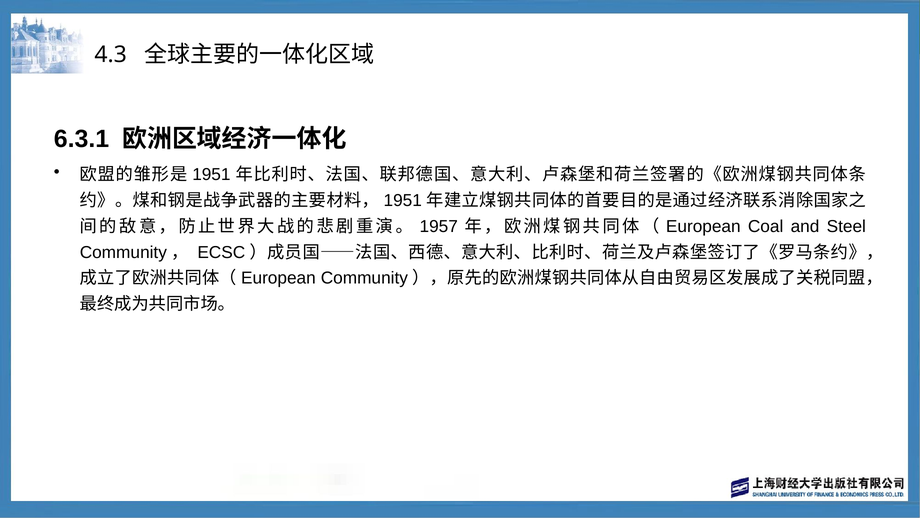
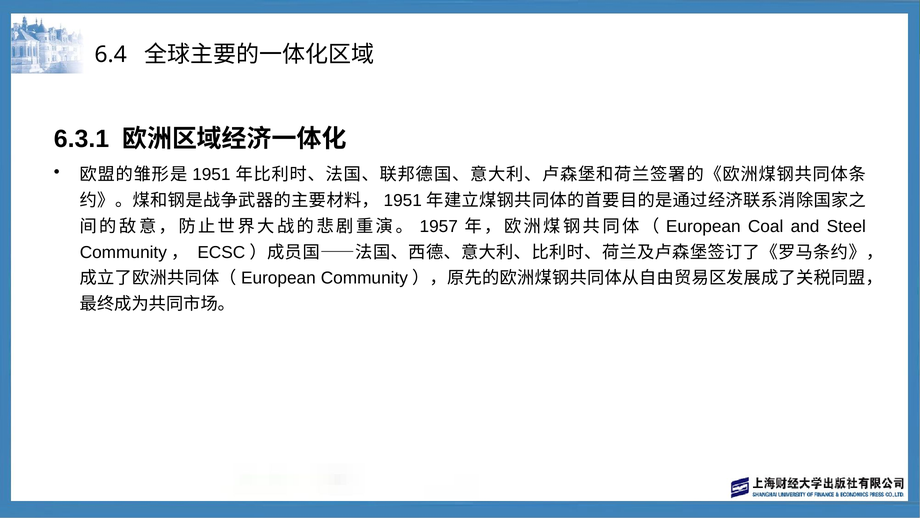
4.3: 4.3 -> 6.4 (111, 55)
